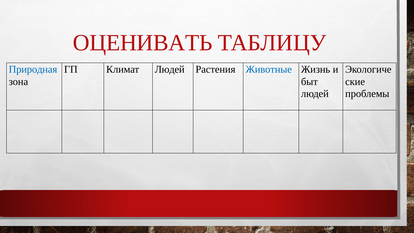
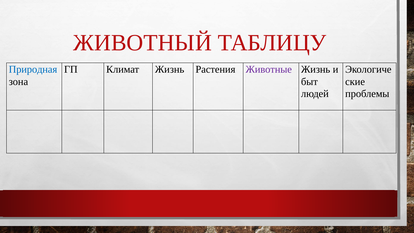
ОЦЕНИВАТЬ: ОЦЕНИВАТЬ -> ЖИВОТНЫЙ (143, 43)
Климат Людей: Людей -> Жизнь (170, 69)
Животные colour: blue -> purple (269, 69)
